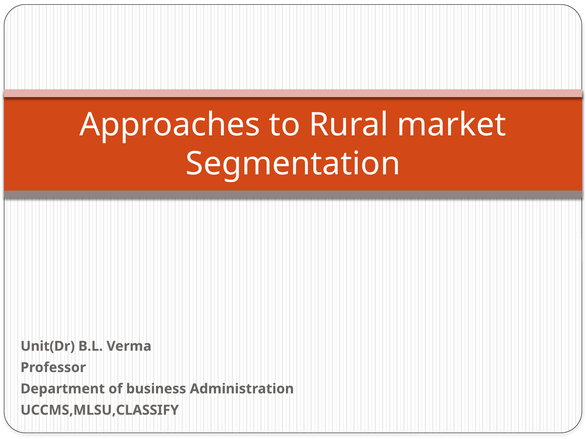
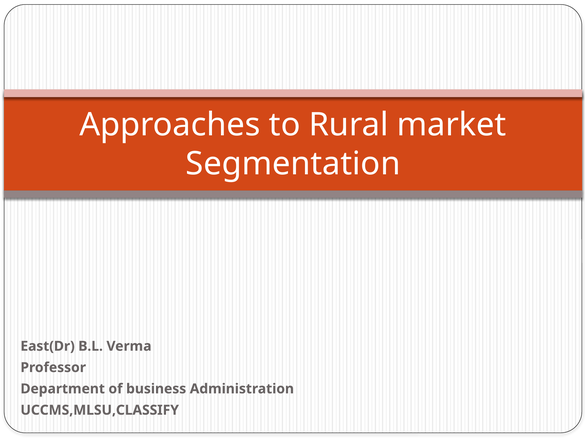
Unit(Dr: Unit(Dr -> East(Dr (48, 347)
